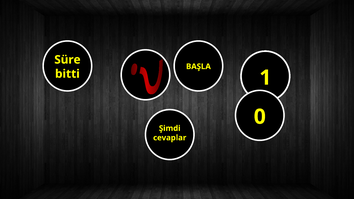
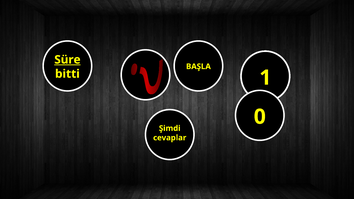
Süre underline: none -> present (67, 60)
